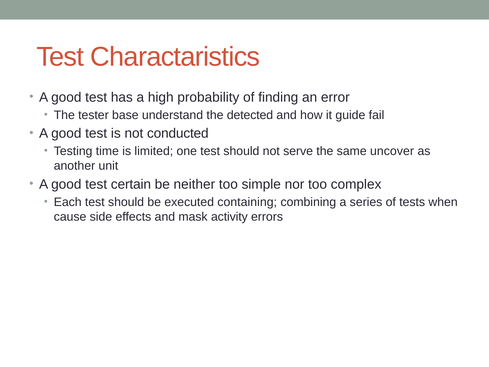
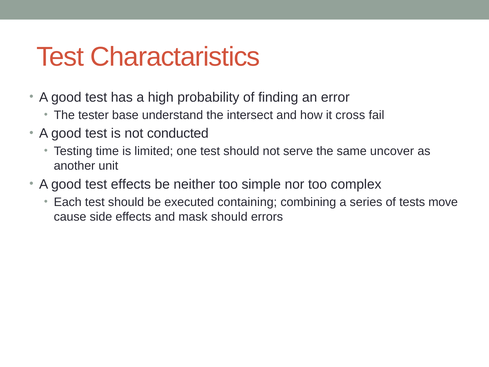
detected: detected -> intersect (250, 115)
guide: guide -> cross (350, 115)
test certain: certain -> effects (131, 184)
when: when -> move (443, 202)
mask activity: activity -> should (229, 217)
